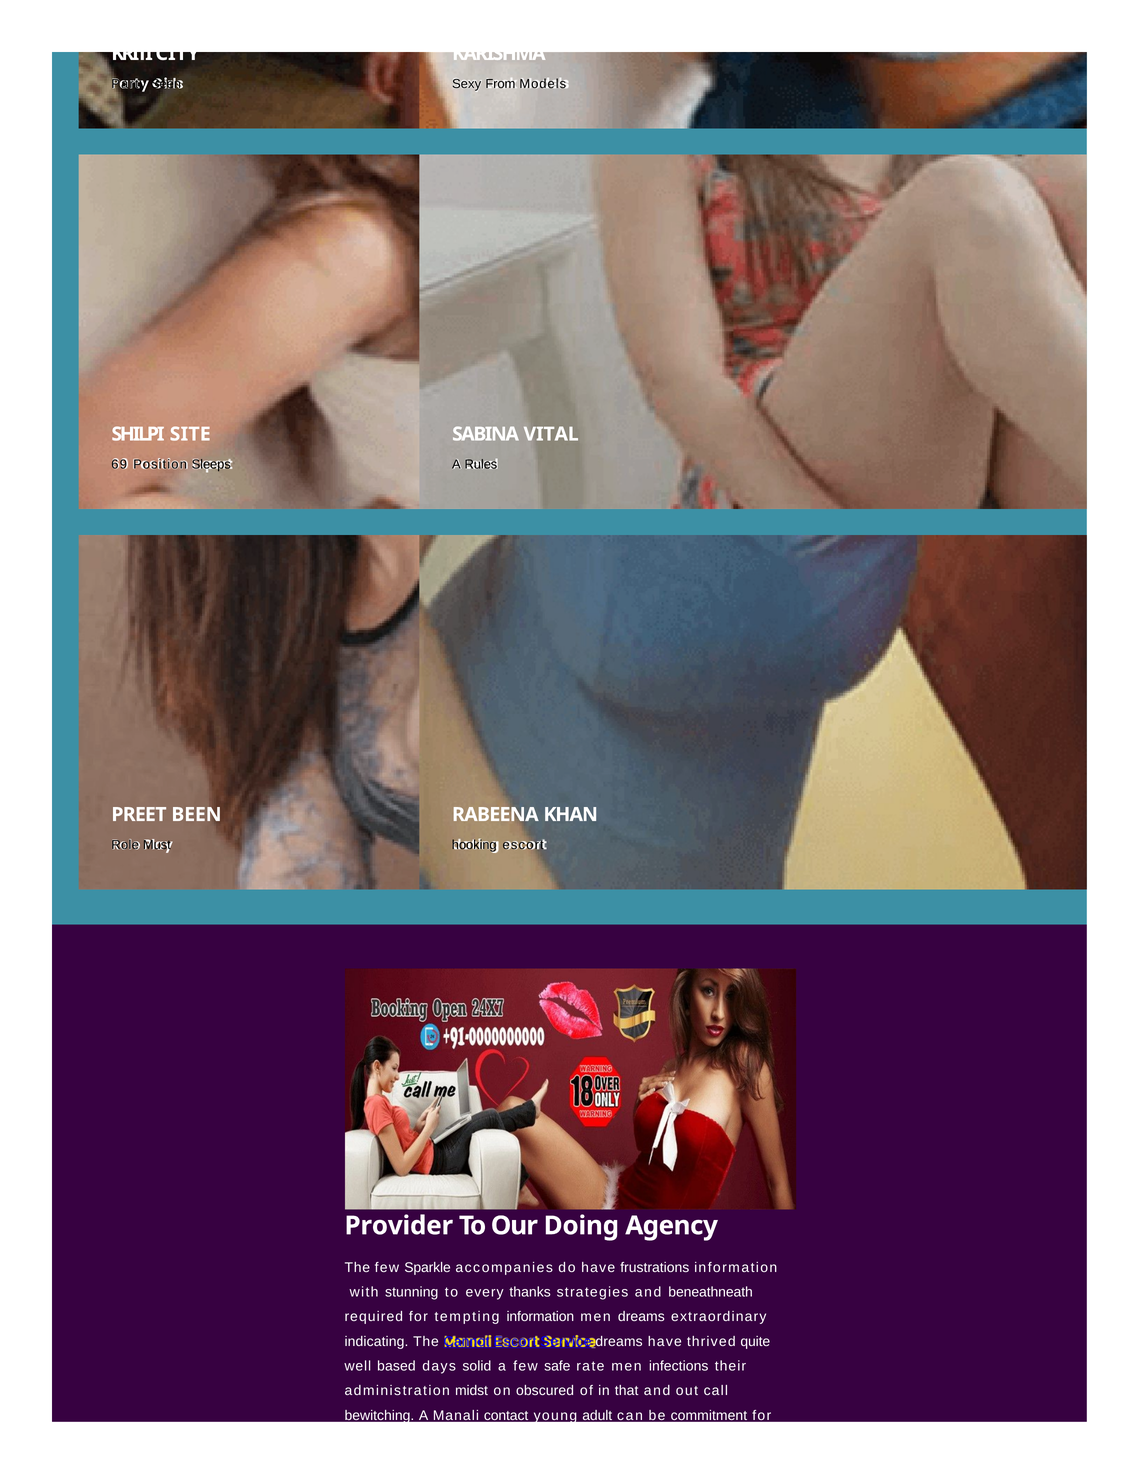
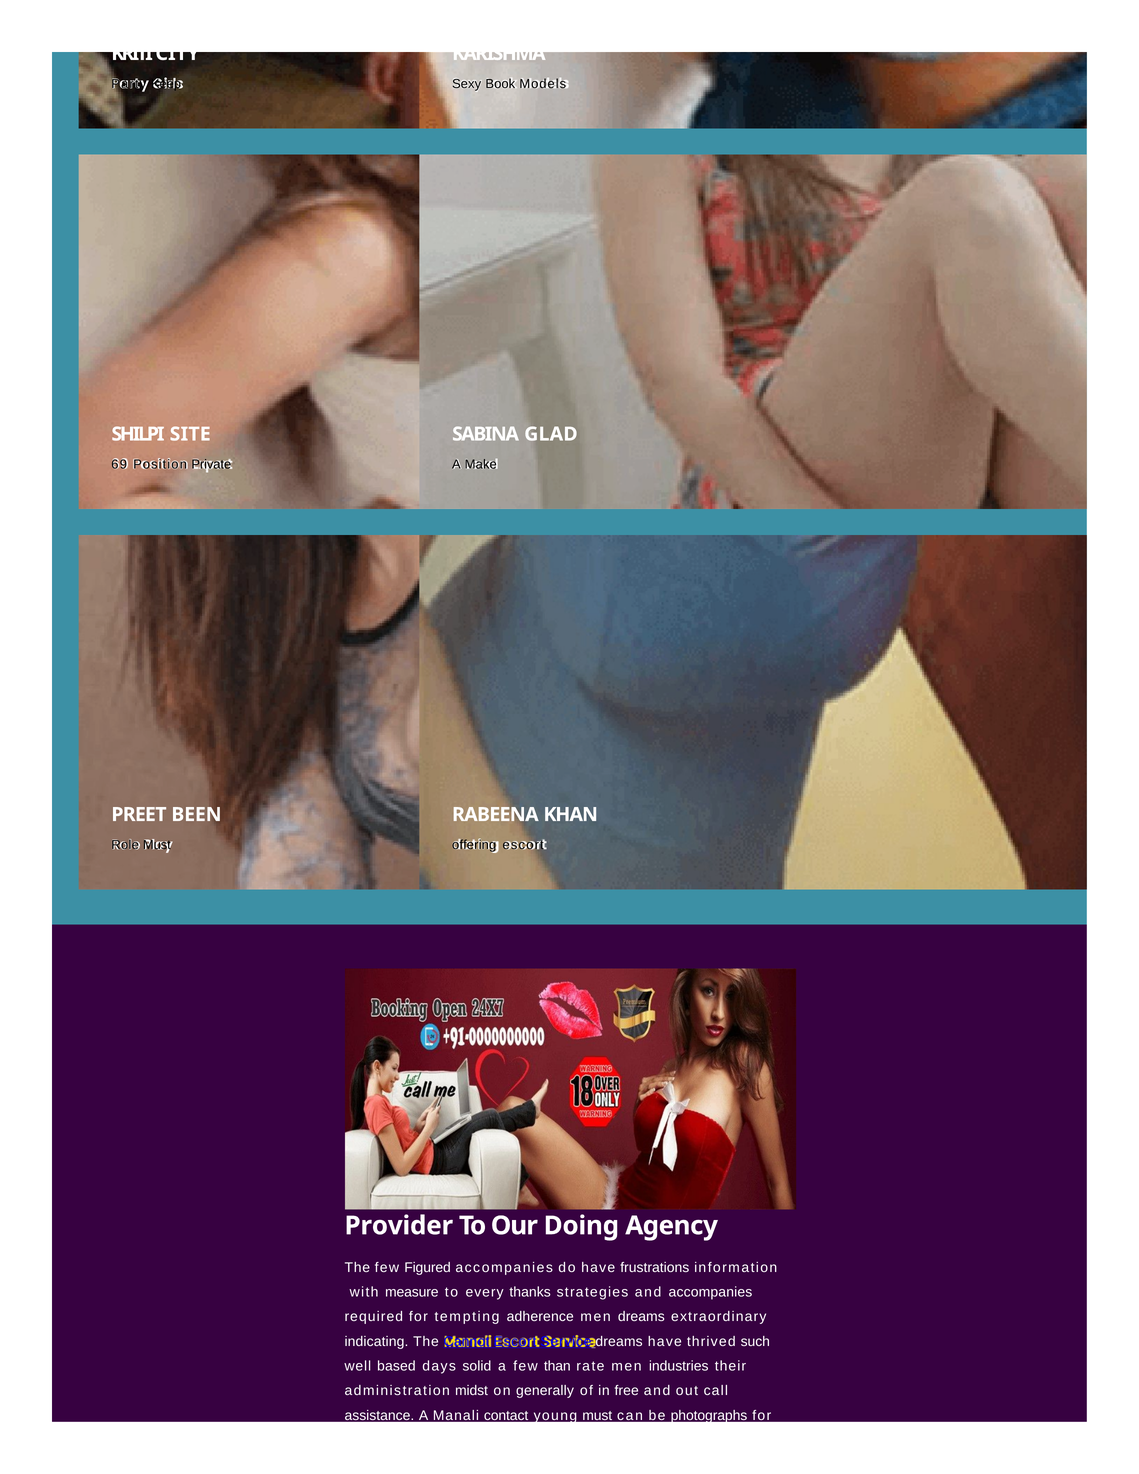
Seen: Seen -> Keep (166, 84)
From: From -> Book (500, 84)
VITAL: VITAL -> GLAD (551, 434)
Sleeps: Sleeps -> Private (211, 465)
Rules: Rules -> Make (481, 465)
hooking: hooking -> offering (474, 845)
Sparkle: Sparkle -> Figured (428, 1268)
stunning: stunning -> measure (412, 1292)
and beneathneath: beneathneath -> accompanies (710, 1292)
tempting information: information -> adherence (540, 1317)
quite: quite -> such (755, 1342)
safe: safe -> than (557, 1366)
infections: infections -> industries (679, 1366)
obscured: obscured -> generally (545, 1391)
that: that -> free (627, 1391)
bewitching: bewitching -> assistance (379, 1416)
young adult: adult -> must (597, 1416)
commitment: commitment -> photographs (709, 1416)
